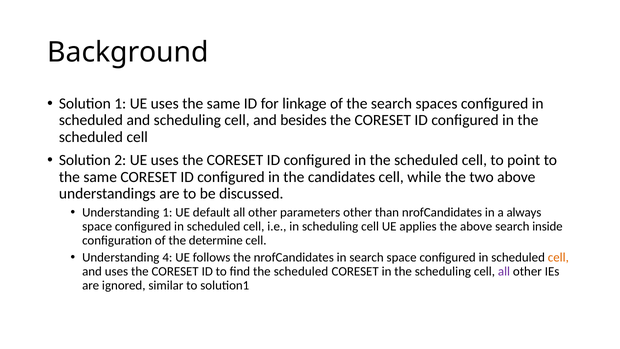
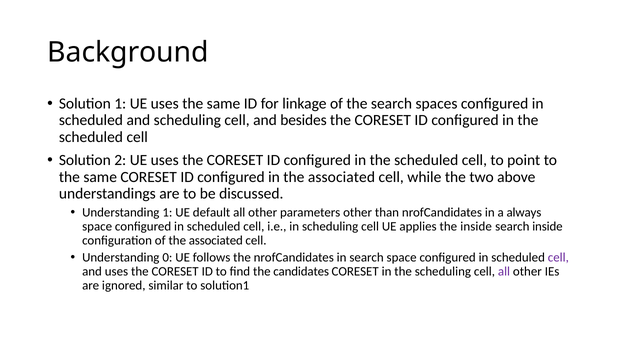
in the candidates: candidates -> associated (341, 177)
the above: above -> inside (476, 226)
of the determine: determine -> associated (216, 240)
4: 4 -> 0 (167, 257)
cell colour: orange -> purple (558, 257)
find the scheduled: scheduled -> candidates (301, 271)
